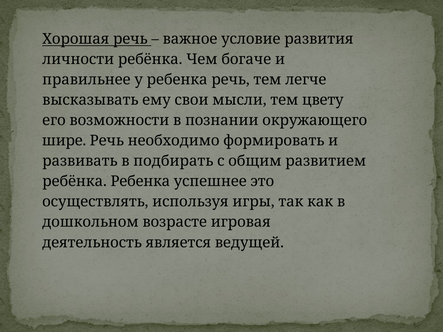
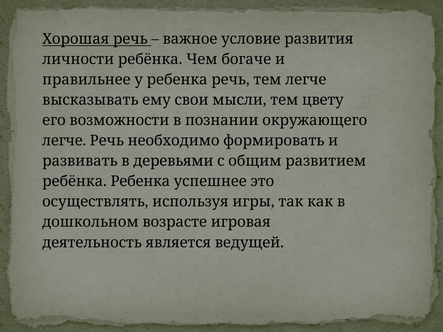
шире: шире -> легче (64, 141)
подбирать: подбирать -> деревьями (173, 161)
